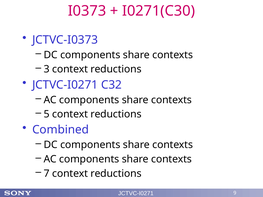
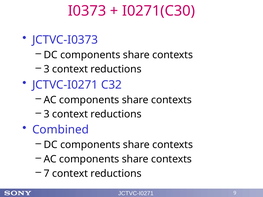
5: 5 -> 3 (47, 114)
